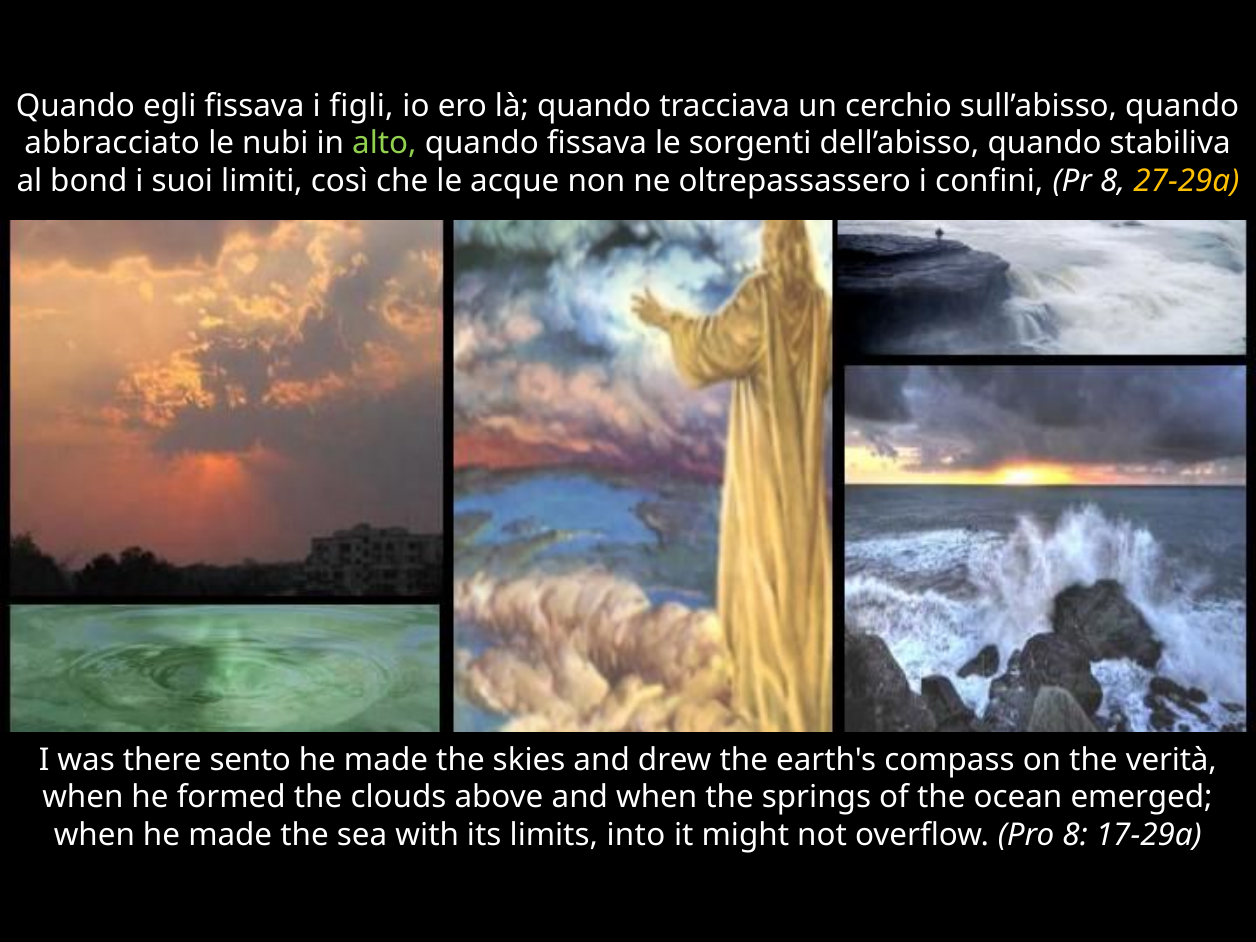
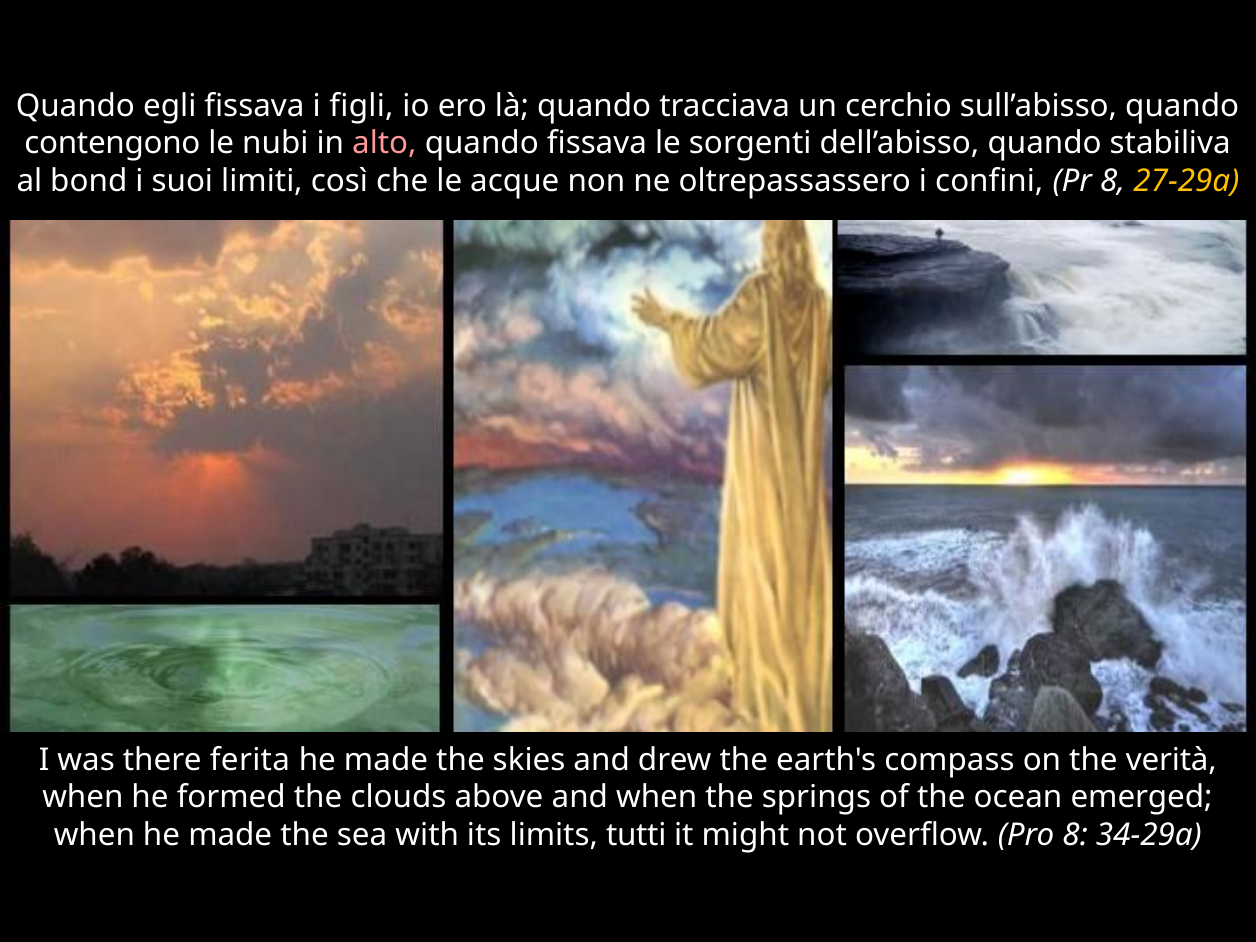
abbracciato: abbracciato -> contengono (112, 143)
alto colour: light green -> pink (384, 143)
sento: sento -> ferita (250, 760)
into: into -> tutti (636, 835)
17-29a: 17-29a -> 34-29a (1149, 835)
